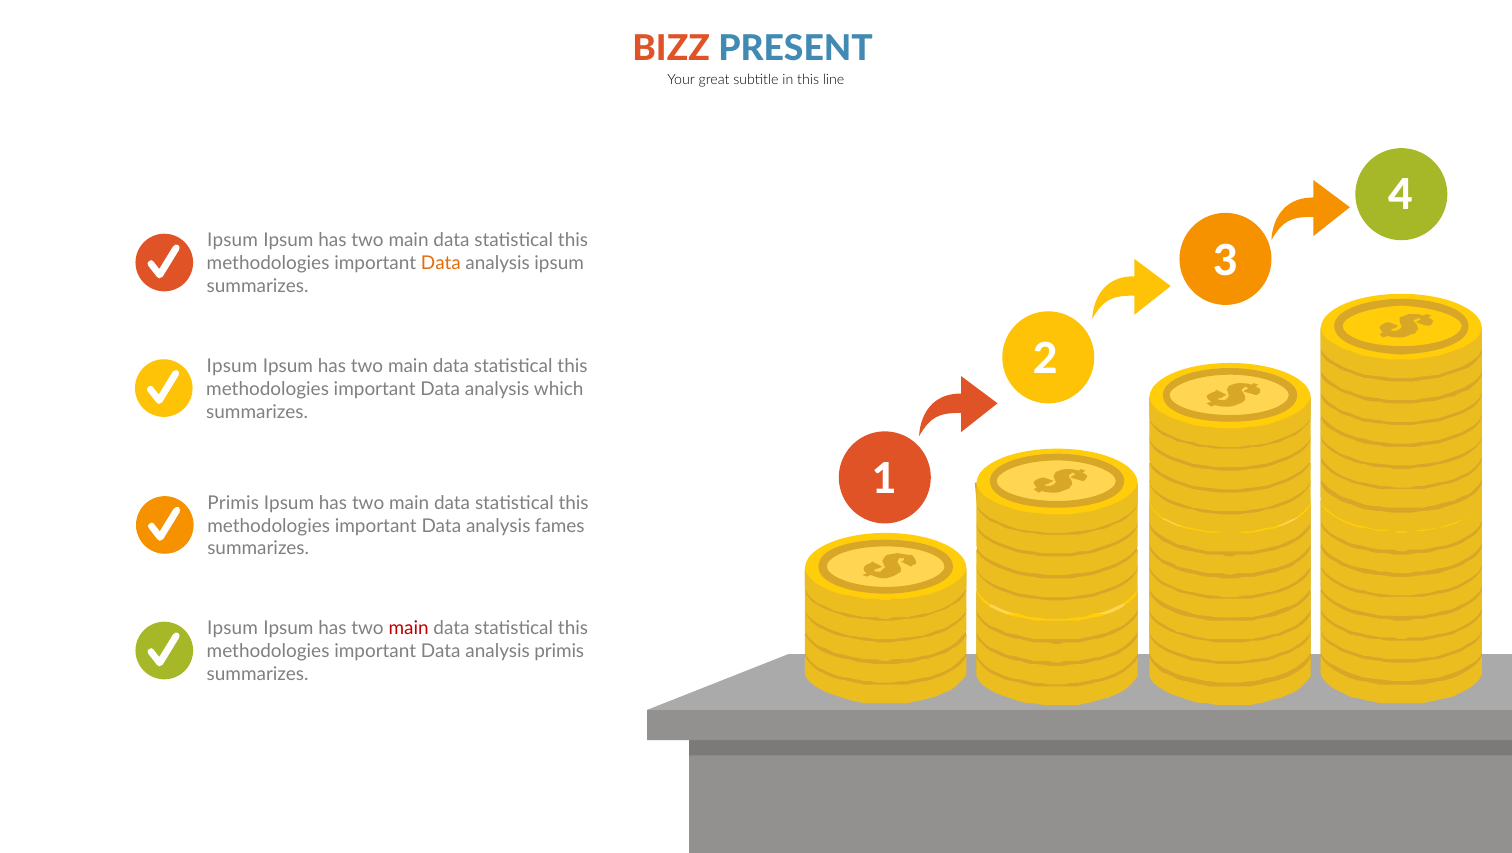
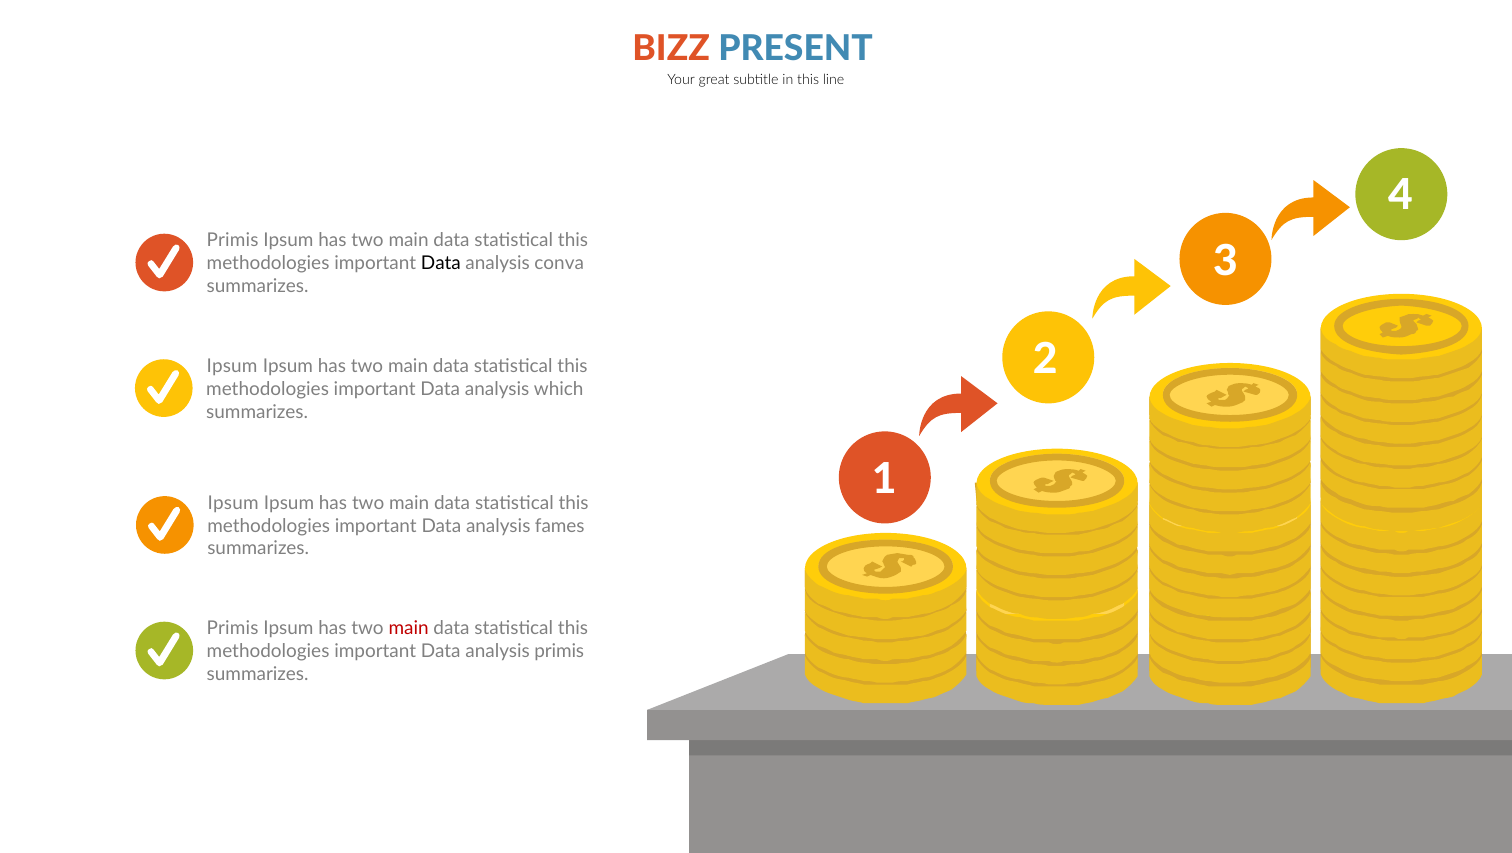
Ipsum: Ipsum -> Primis (233, 241)
Data colour: orange -> black (441, 263)
analysis ipsum: ipsum -> conva (559, 263)
Primis: Primis -> Ipsum (233, 503)
Ipsum: Ipsum -> Primis (233, 628)
